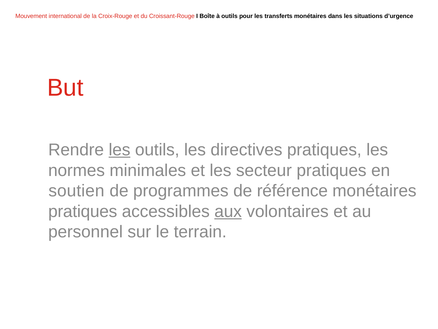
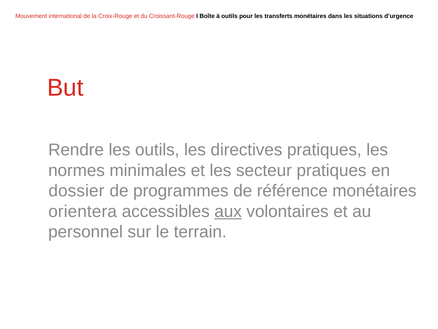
les underline: present -> none (119, 150)
soutien: soutien -> dossier (76, 191)
pratiques: pratiques -> orientera (83, 211)
